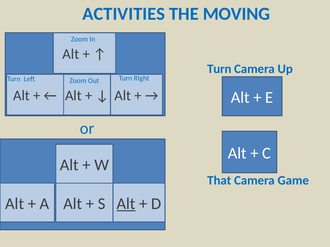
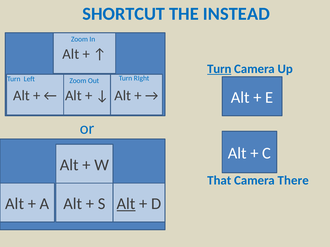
ACTIVITIES: ACTIVITIES -> SHORTCUT (124, 14)
MOVING: MOVING -> INSTEAD (236, 14)
Turn underline: none -> present (219, 69)
Game: Game -> There (293, 181)
